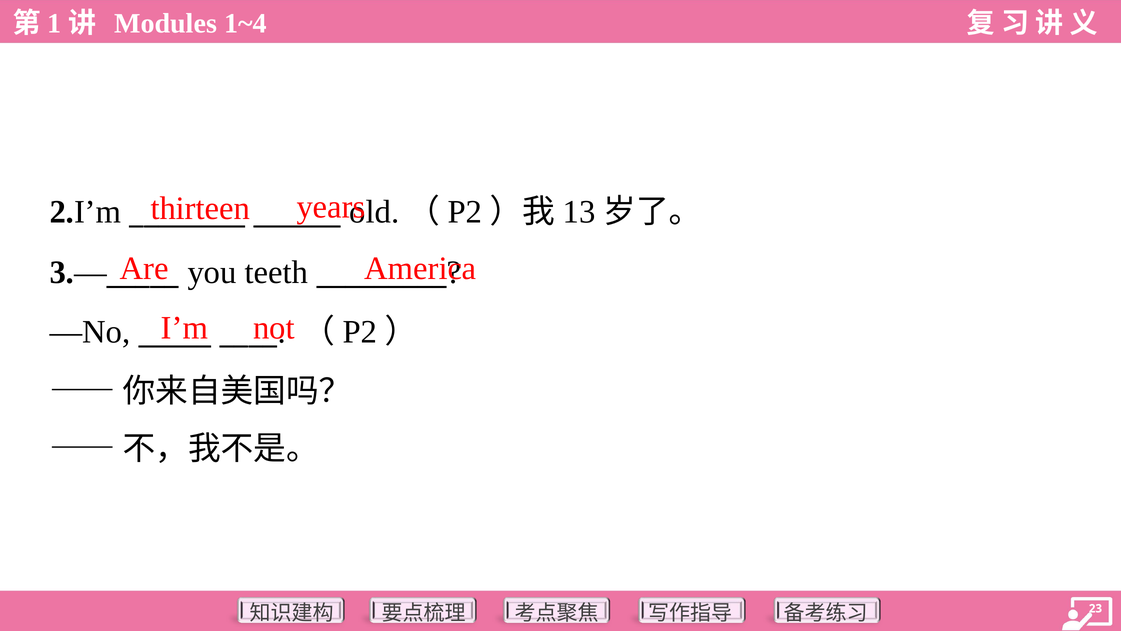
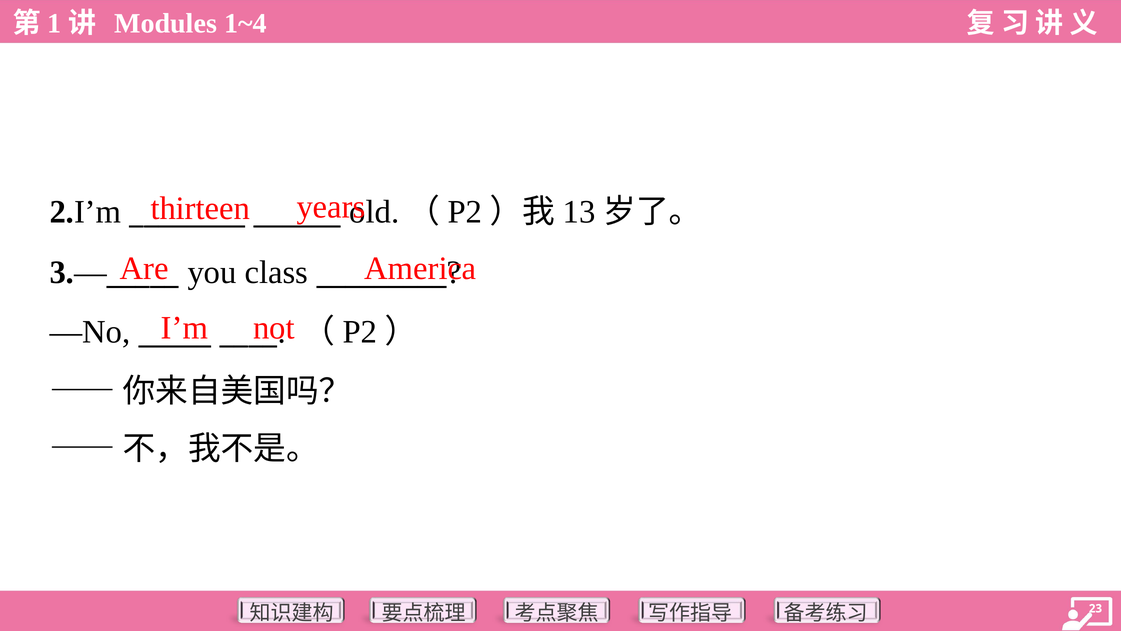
teeth: teeth -> class (276, 272)
